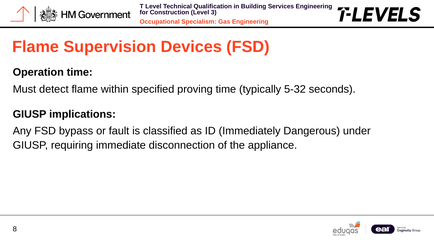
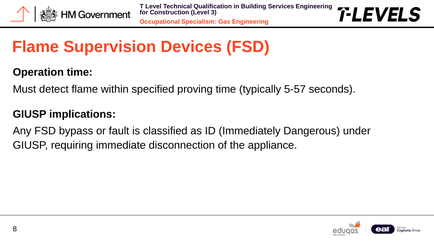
5-32: 5-32 -> 5-57 (295, 89)
